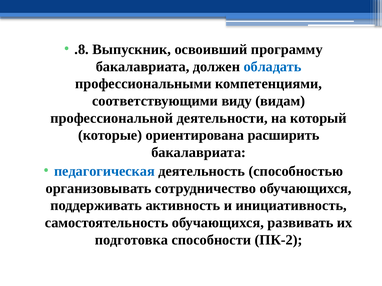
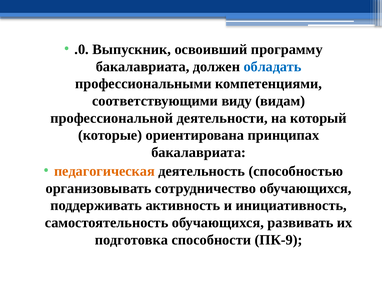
.8: .8 -> .0 (82, 49)
расширить: расширить -> принципах (283, 135)
педагогическая colour: blue -> orange (104, 171)
ПК-2: ПК-2 -> ПК-9 (279, 240)
